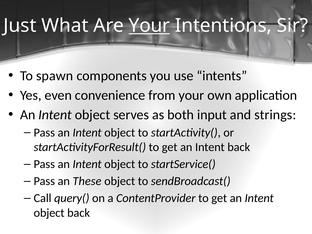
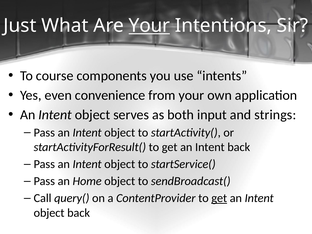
spawn: spawn -> course (55, 76)
These: These -> Home (87, 181)
get underline: none -> present (219, 198)
